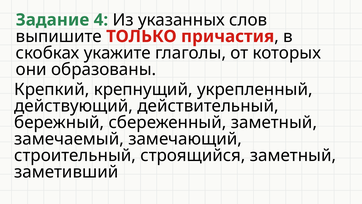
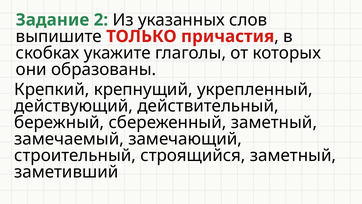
4: 4 -> 2 (101, 20)
